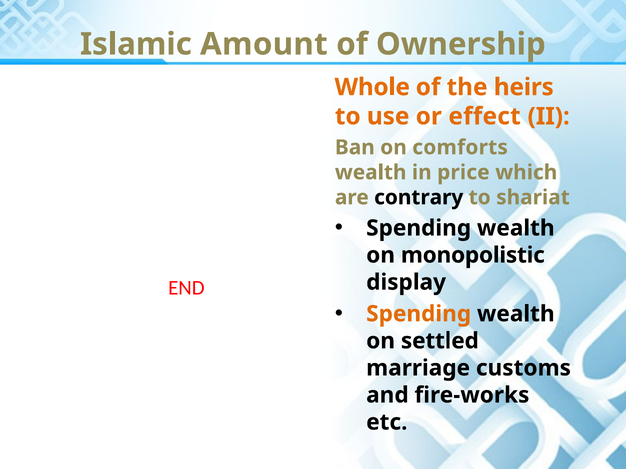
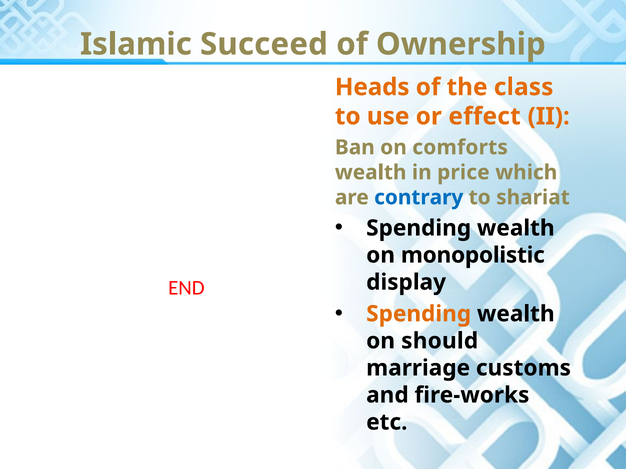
Amount: Amount -> Succeed (264, 44)
Whole: Whole -> Heads (372, 87)
heirs: heirs -> class (524, 87)
contrary colour: black -> blue (419, 198)
settled: settled -> should (440, 341)
